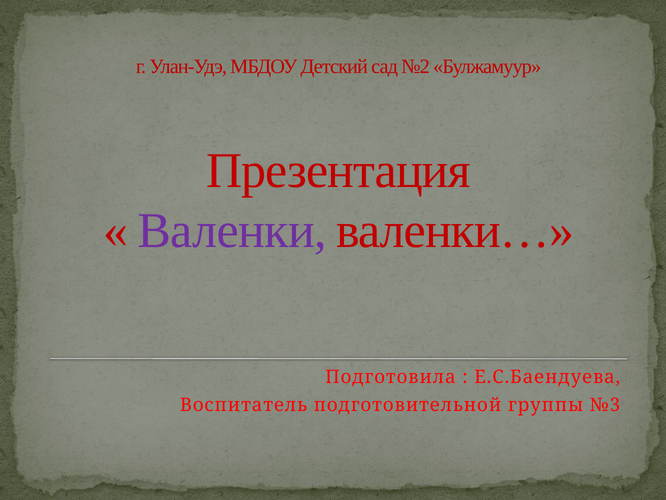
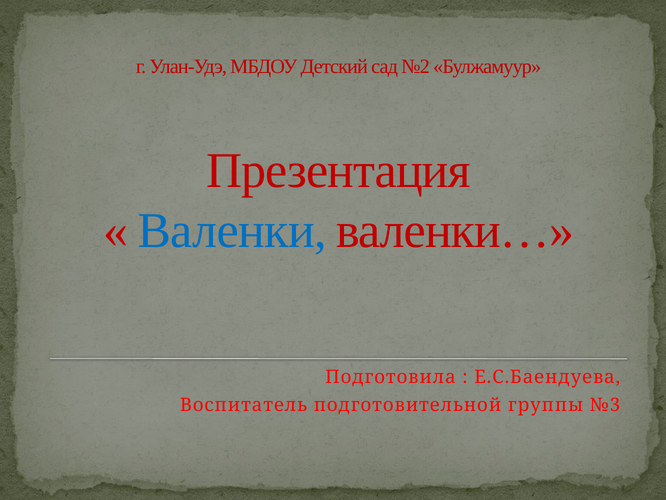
Валенки colour: purple -> blue (232, 230)
